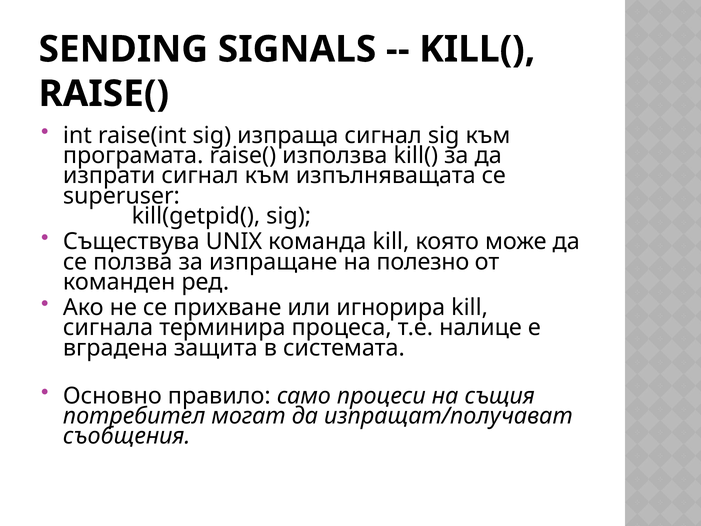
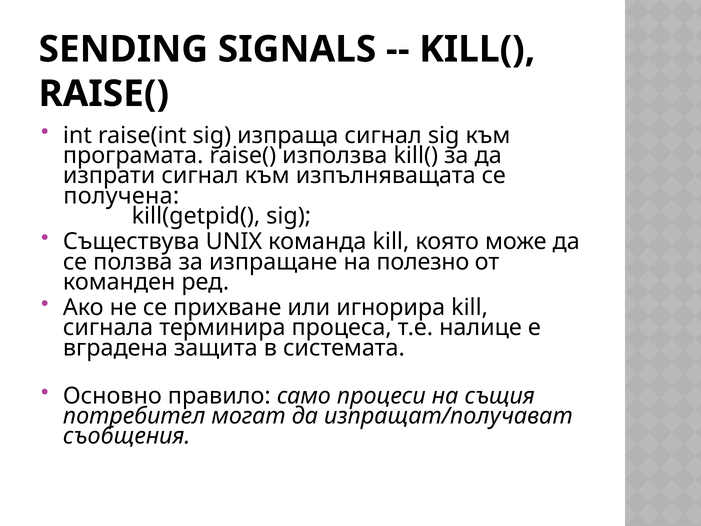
superuser: superuser -> получена (121, 196)
